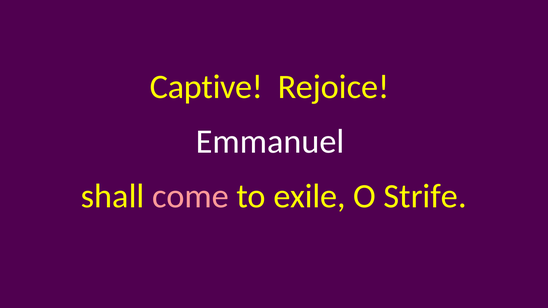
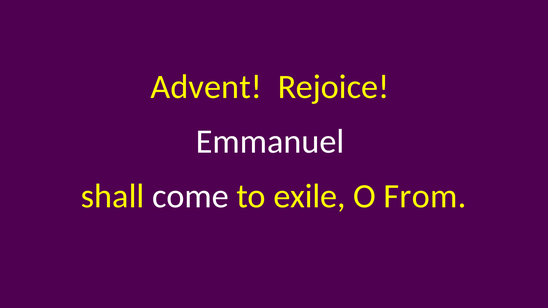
Captive: Captive -> Advent (206, 87)
come colour: pink -> white (190, 196)
Strife: Strife -> From (425, 196)
